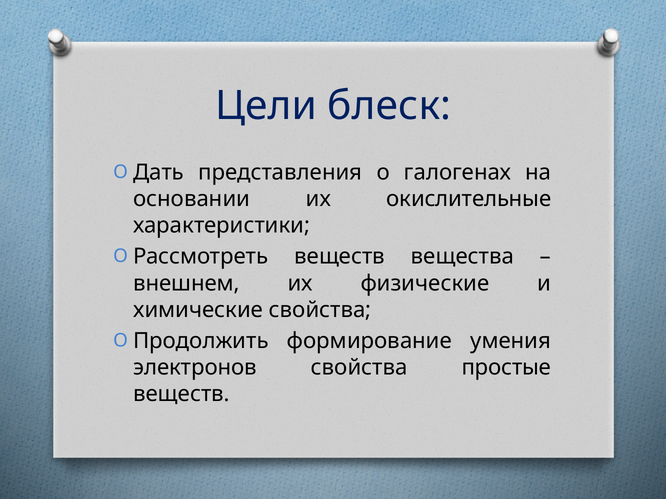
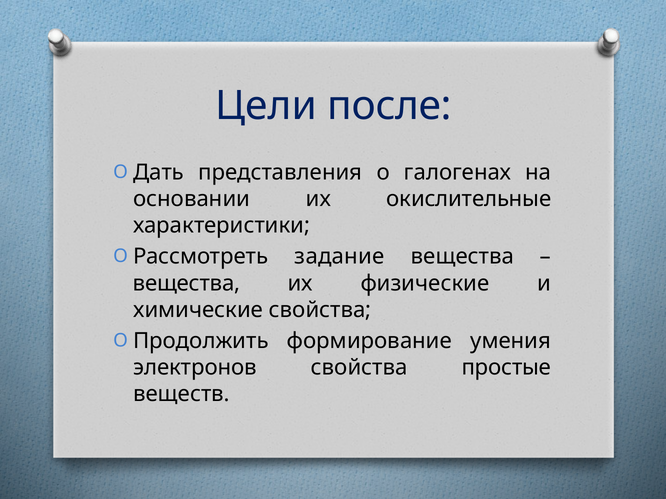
блеск: блеск -> после (390, 106)
Рассмотреть веществ: веществ -> задание (339, 257)
внешнем: внешнем -> вещества (186, 284)
